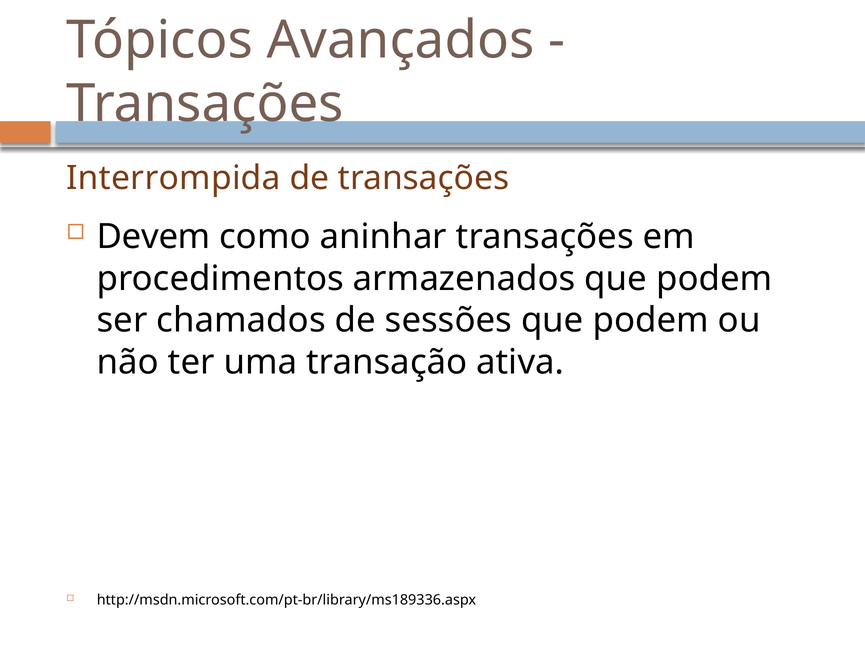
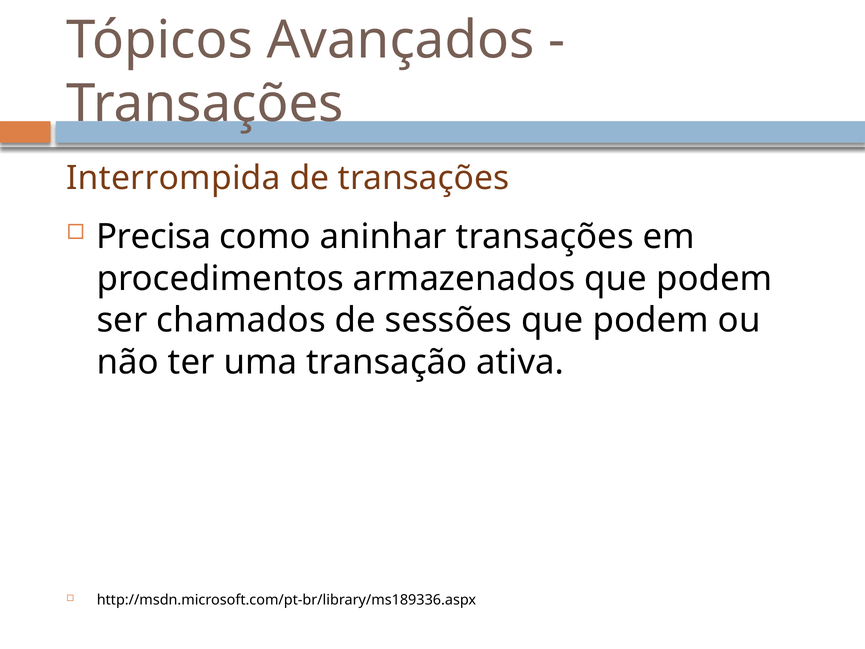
Devem: Devem -> Precisa (154, 237)
